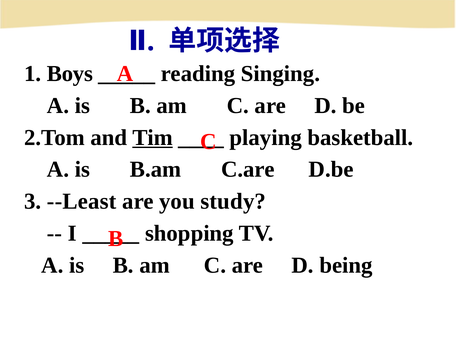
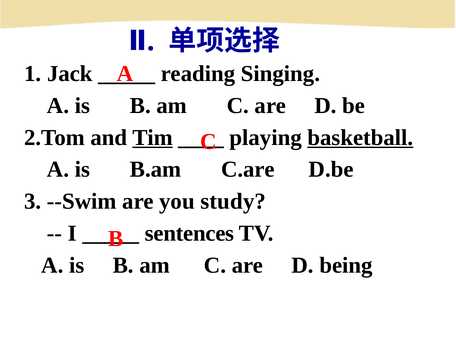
Boys: Boys -> Jack (70, 74)
basketball underline: none -> present (360, 137)
--Least: --Least -> --Swim (82, 201)
shopping: shopping -> sentences (190, 233)
